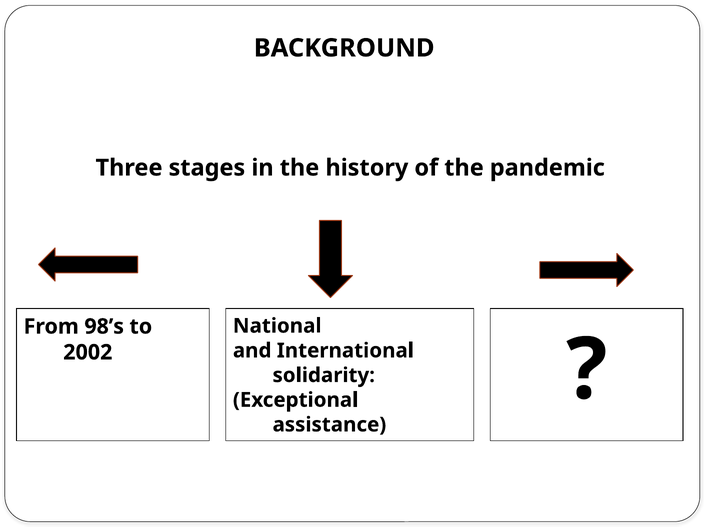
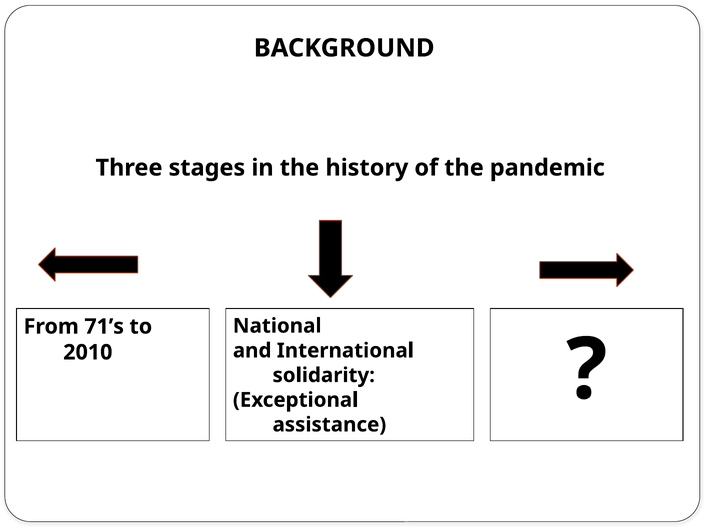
98’s: 98’s -> 71’s (104, 326)
2002: 2002 -> 2010 (88, 352)
